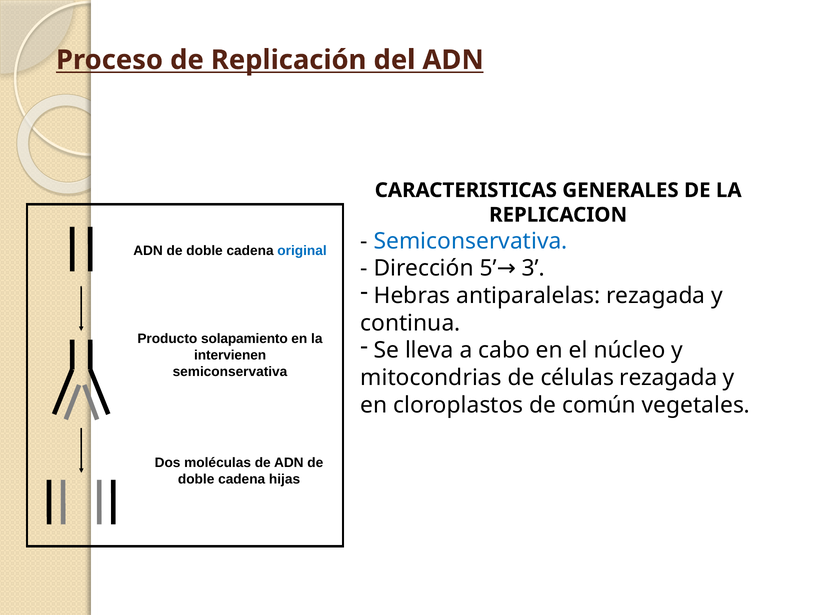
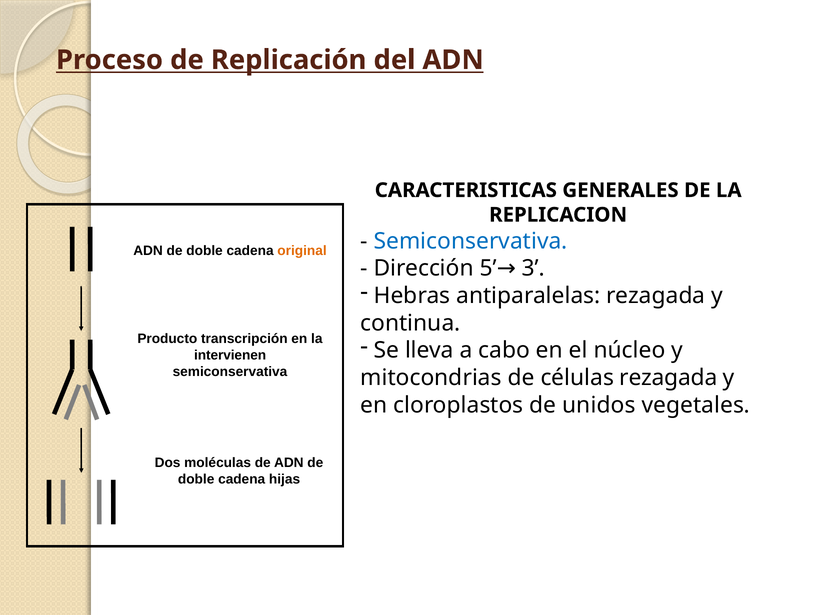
original colour: blue -> orange (302, 251)
solapamiento: solapamiento -> transcripción (244, 339)
común: común -> unidos (599, 406)
